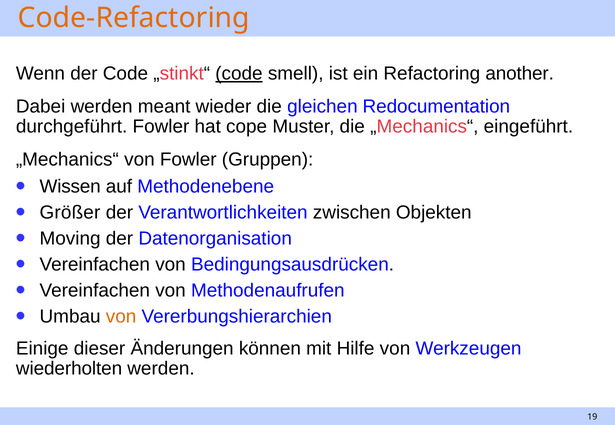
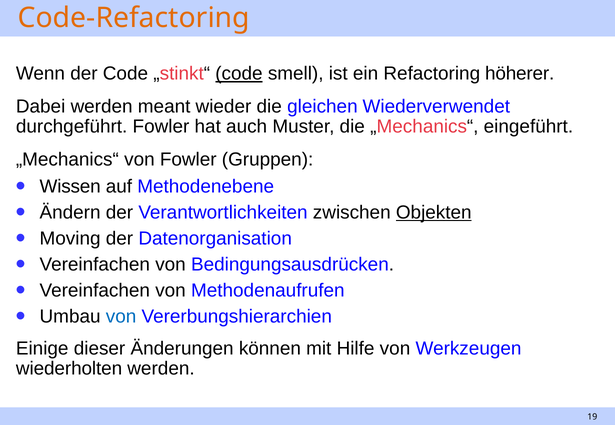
another: another -> höherer (520, 74)
Redocumentation: Redocumentation -> Wiederverwendet (436, 106)
cope: cope -> auch (247, 127)
Größer: Größer -> Ändern (70, 213)
Objekten underline: none -> present (434, 213)
von colour: orange -> blue (121, 317)
